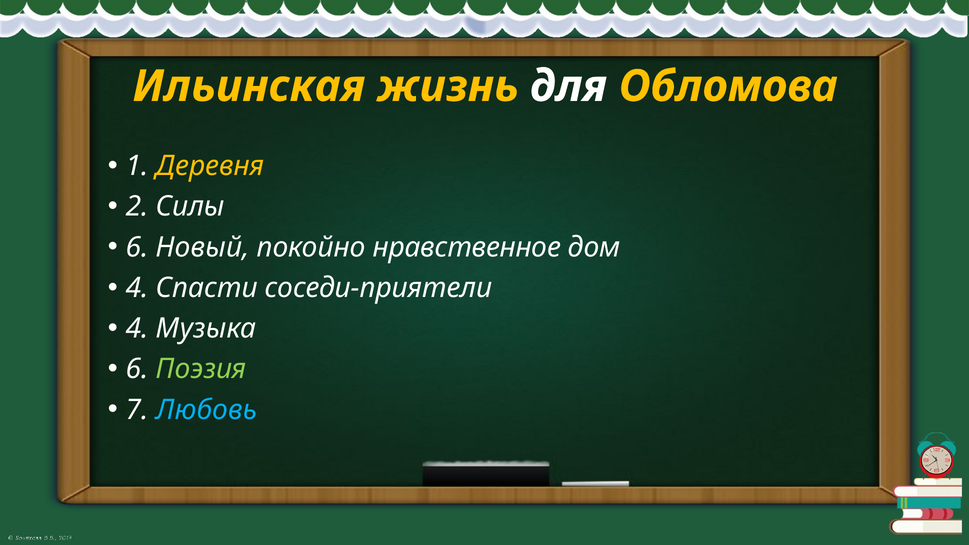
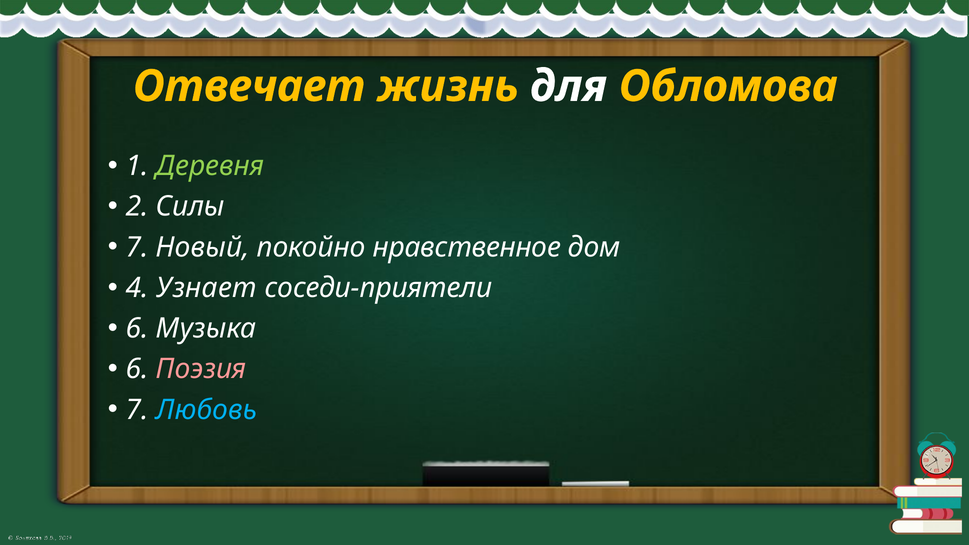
Ильинская: Ильинская -> Отвечает (249, 86)
Деревня colour: yellow -> light green (210, 166)
6: 6 -> 7 (137, 247)
Спасти: Спасти -> Узнает (207, 288)
4: 4 -> 6 (137, 328)
Поэзия colour: light green -> pink (201, 369)
